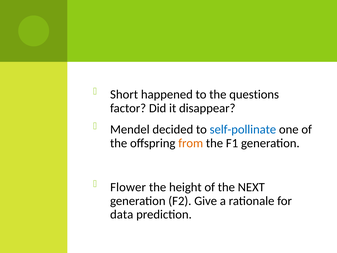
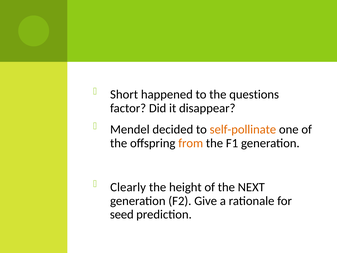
self-pollinate colour: blue -> orange (243, 129)
Flower: Flower -> Clearly (128, 187)
data: data -> seed (122, 214)
